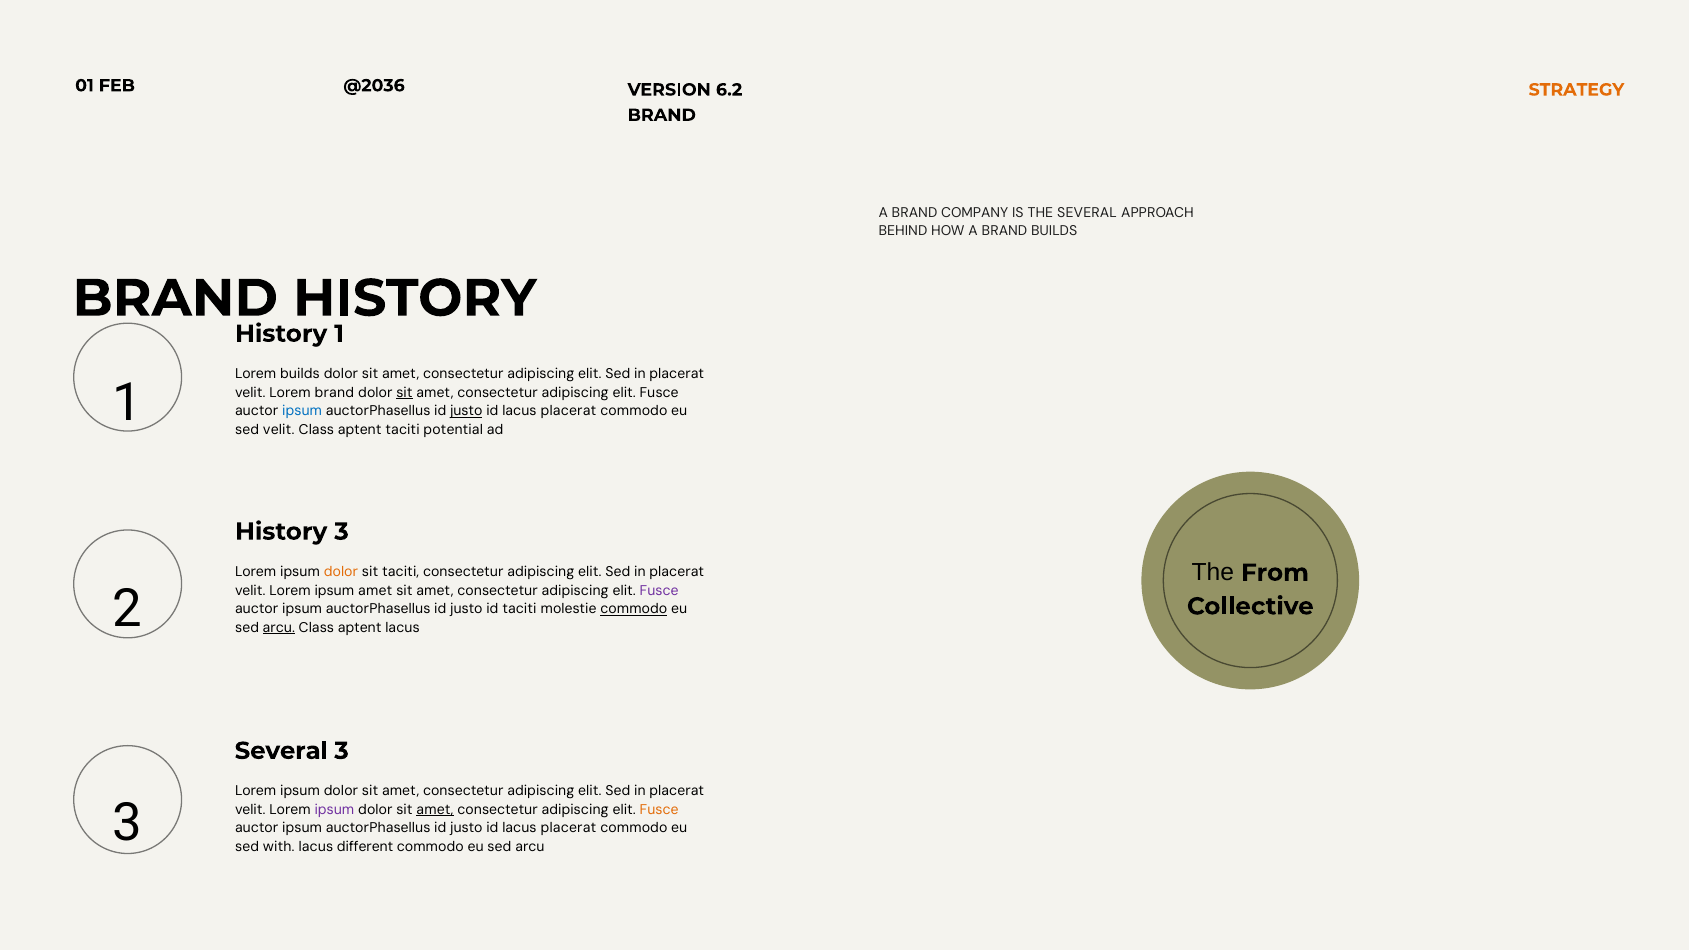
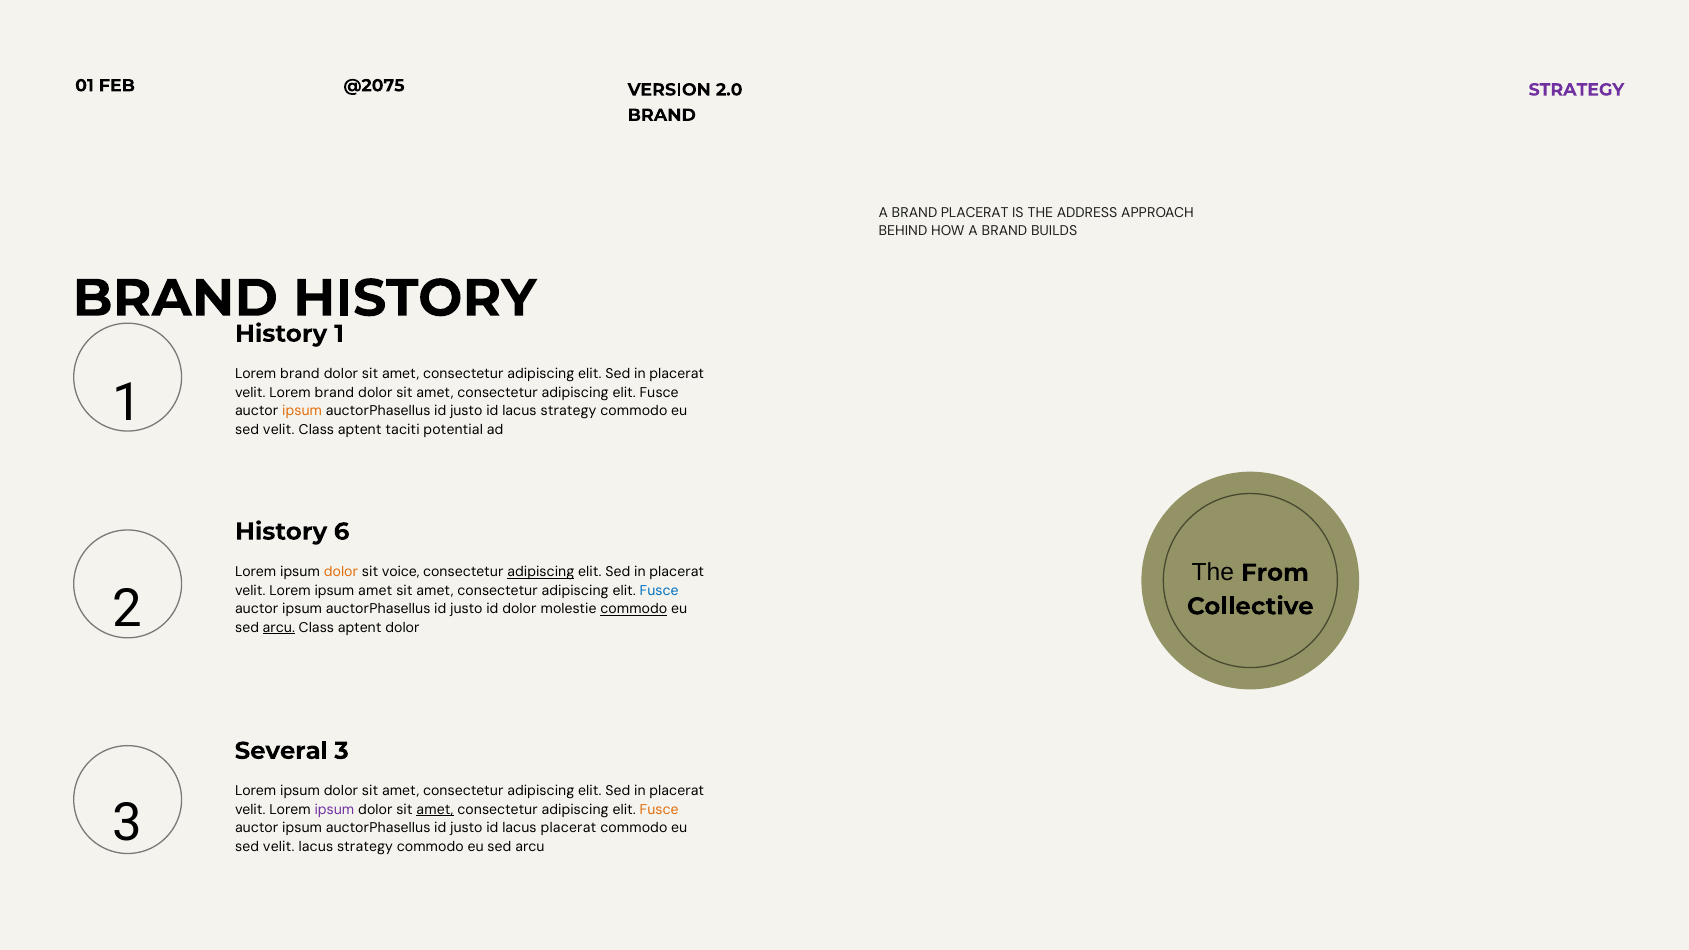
@2036: @2036 -> @2075 (374, 86)
6.2: 6.2 -> 2.0 (729, 90)
STRATEGY colour: orange -> purple (1576, 90)
BRAND COMPANY: COMPANY -> PLACERAT (975, 213)
THE SEVERAL: SEVERAL -> ADDRESS (1087, 213)
builds: builds -> brand (300, 374)
sit underline: present -> none (404, 392)
ipsum colour: blue -> orange (302, 411)
justo underline: present -> none (466, 411)
placerat: placerat -> strategy (569, 411)
History 3: 3 -> 6 (342, 532)
sit taciti: taciti -> voice (401, 572)
adipiscing underline: none -> present (541, 572)
Fusce colour: purple -> blue (659, 590)
id taciti: taciti -> dolor (519, 609)
aptent lacus: lacus -> dolor (402, 627)
with: with -> velit (279, 847)
different: different -> strategy (365, 847)
